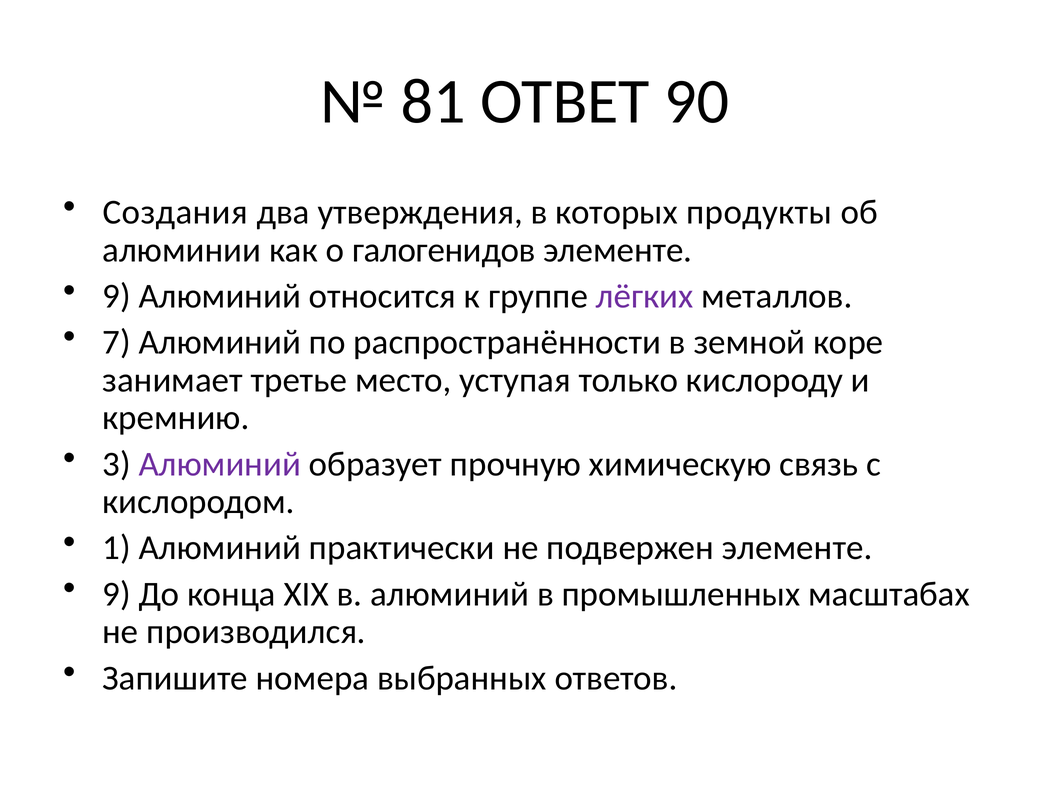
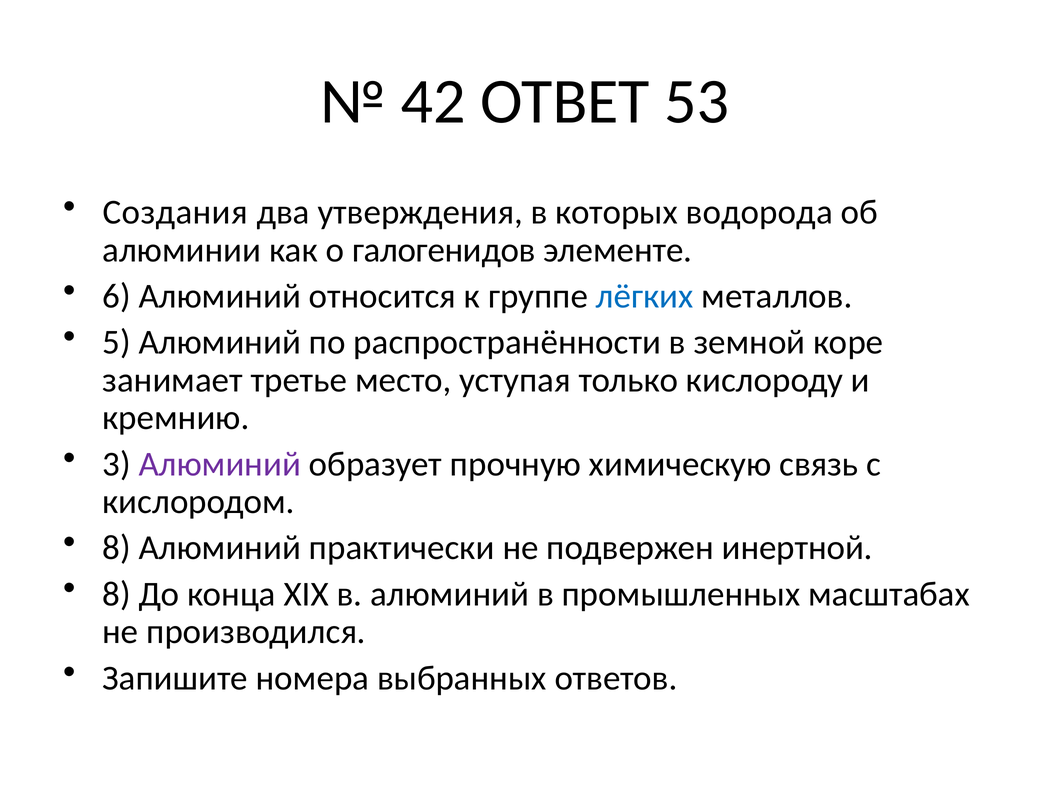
81: 81 -> 42 (433, 102)
90: 90 -> 53 (697, 102)
продукты: продукты -> водорода (759, 212)
9: 9 -> 6 (117, 296)
лёгких colour: purple -> blue (645, 296)
7: 7 -> 5 (117, 343)
1: 1 -> 8 (117, 548)
подвержен элементе: элементе -> инертной (797, 548)
9: 9 -> 8 (117, 594)
